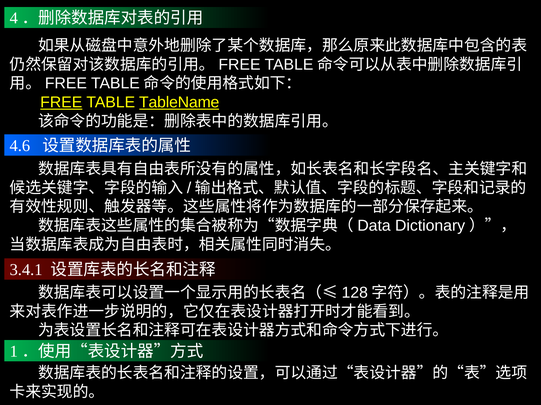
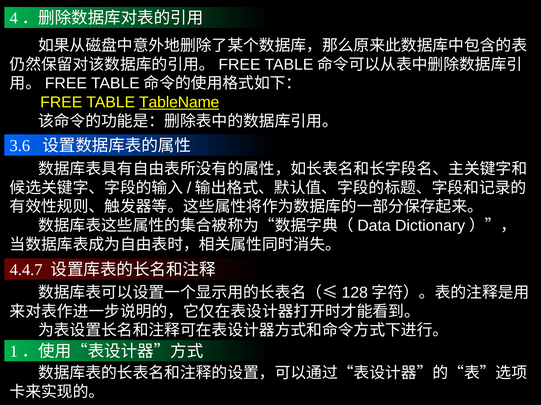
FREE underline: present -> none (61, 103)
4.6: 4.6 -> 3.6 (20, 146)
3.4.1: 3.4.1 -> 4.4.7 (26, 270)
